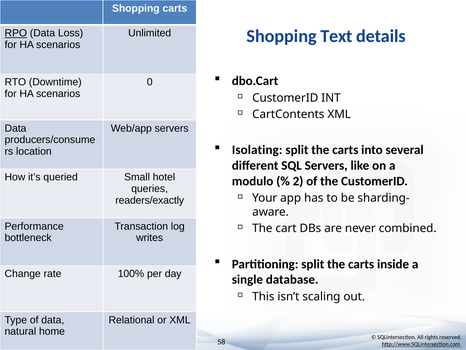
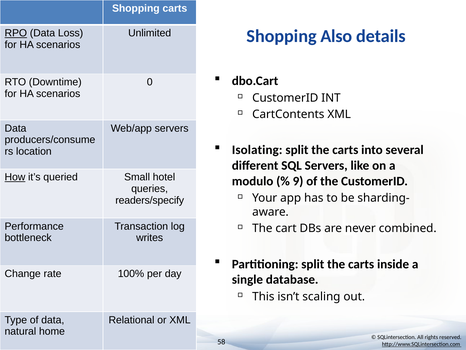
Text: Text -> Also (336, 36)
How underline: none -> present (15, 177)
2: 2 -> 9 (298, 181)
readers/exactly: readers/exactly -> readers/specify (150, 200)
